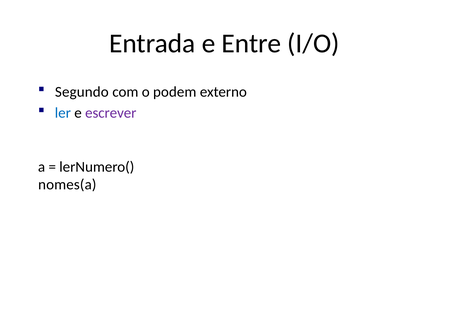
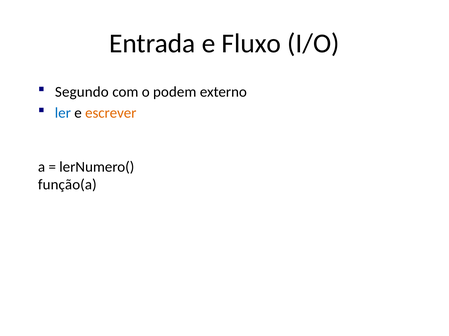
Entre: Entre -> Fluxo (251, 43)
escrever colour: purple -> orange (111, 113)
nomes(a: nomes(a -> função(a (67, 185)
